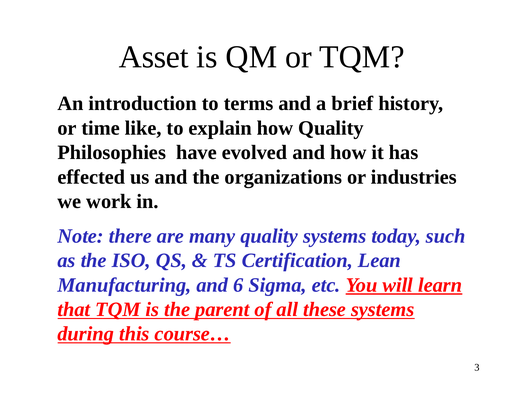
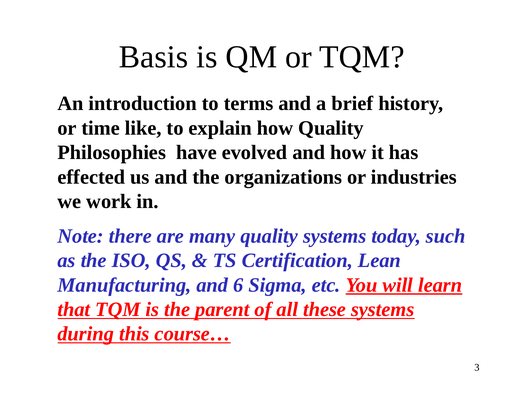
Asset: Asset -> Basis (154, 57)
